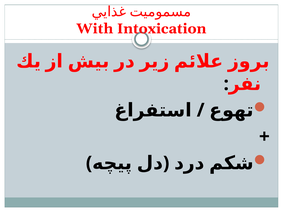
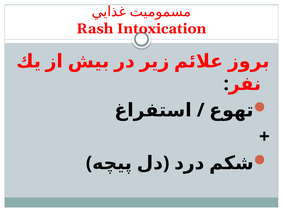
With: With -> Rash (95, 29)
